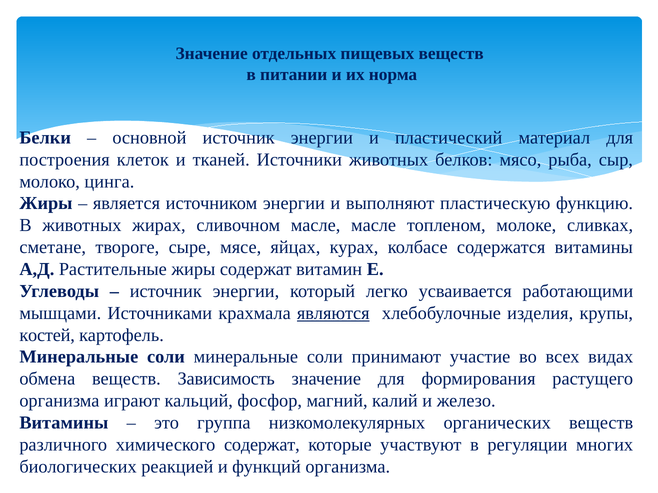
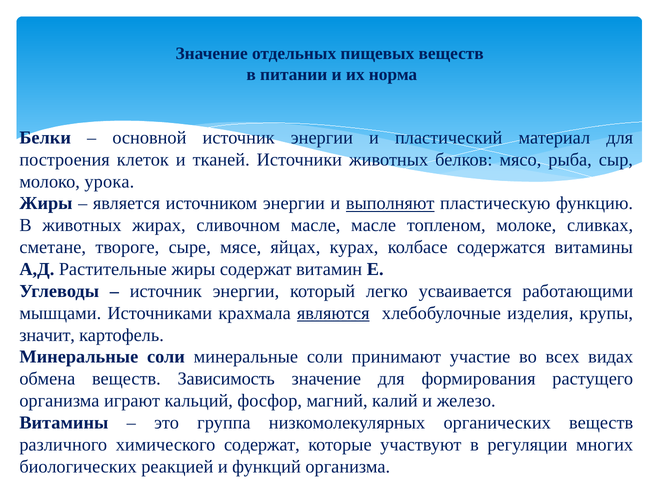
цинга: цинга -> урока (109, 182)
выполняют underline: none -> present (390, 204)
костей: костей -> значит (47, 335)
